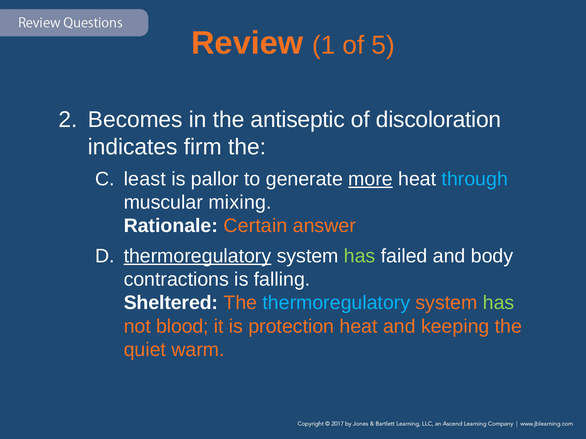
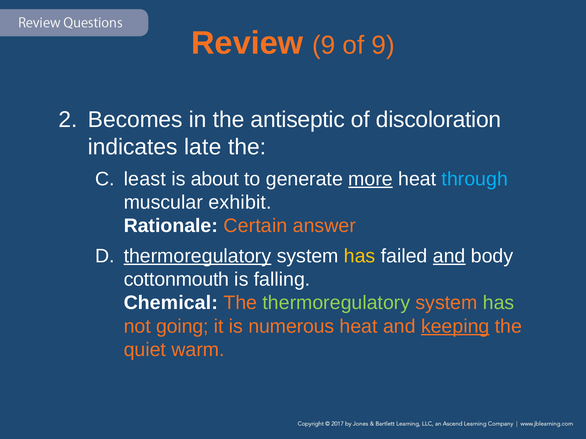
Review 1: 1 -> 9 (324, 45)
of 5: 5 -> 9 (383, 45)
firm: firm -> late (203, 147)
pallor: pallor -> about (215, 179)
mixing: mixing -> exhibit (240, 203)
has colour: light green -> yellow (360, 256)
and underline: none -> present (449, 256)
contractions: contractions -> cottonmouth (176, 280)
Sheltered: Sheltered -> Chemical (171, 303)
thermoregulatory colour: light blue -> light green (336, 303)
blood: blood -> going (182, 327)
protection: protection -> numerous (291, 327)
keeping underline: none -> present (455, 327)
